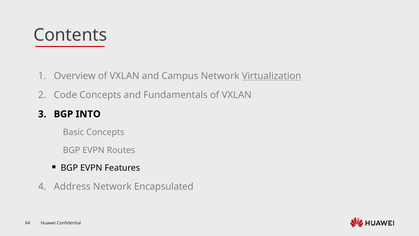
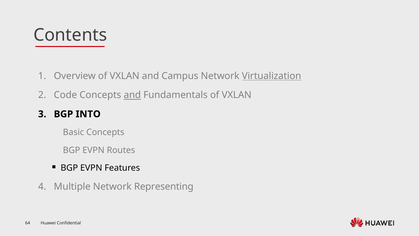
and underline: none -> present (132, 95)
Address: Address -> Multiple (72, 186)
Encapsulated: Encapsulated -> Representing (164, 186)
